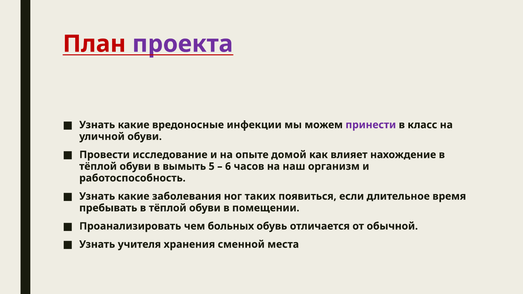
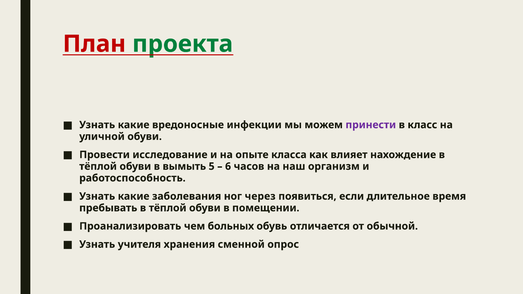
проекта colour: purple -> green (183, 44)
домой: домой -> класса (289, 155)
таких: таких -> через (260, 196)
места: места -> опрос (283, 245)
